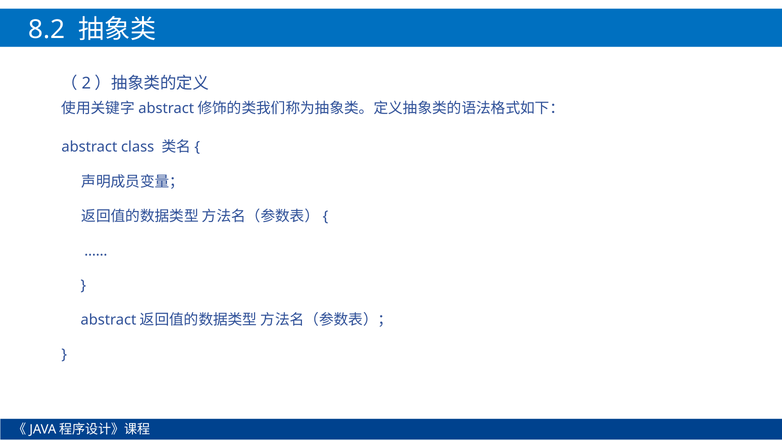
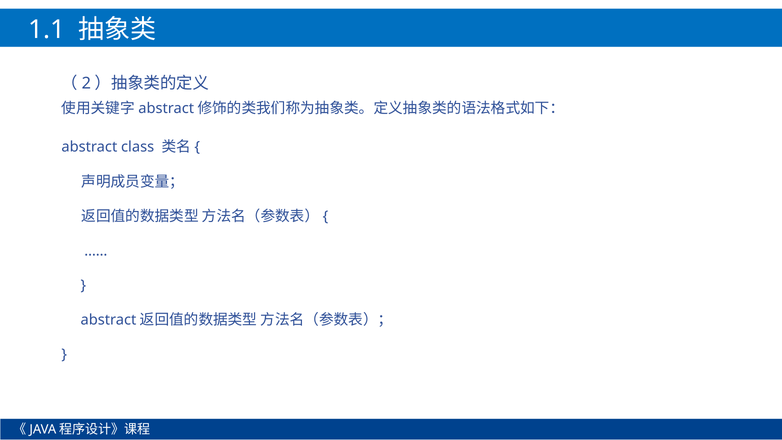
8.2: 8.2 -> 1.1 (47, 30)
